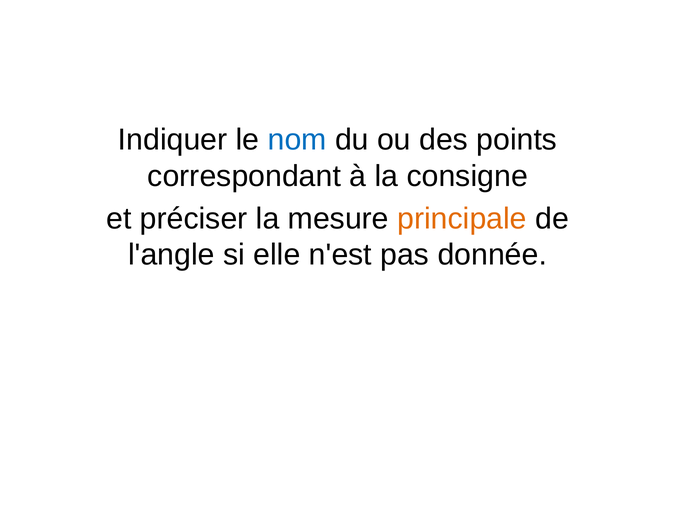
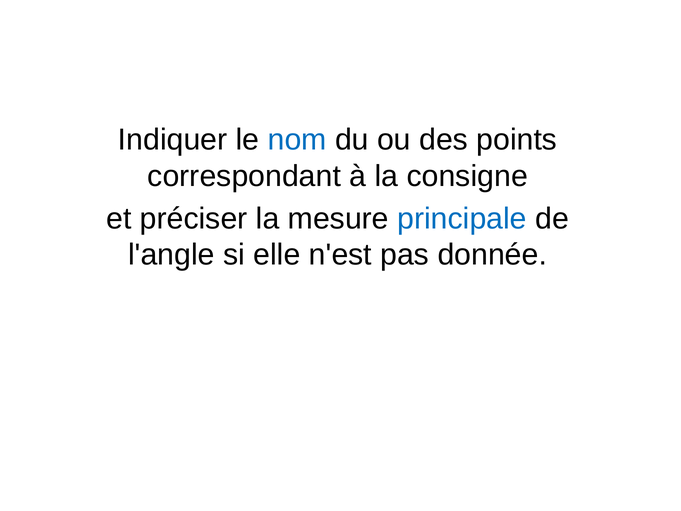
principale colour: orange -> blue (462, 218)
